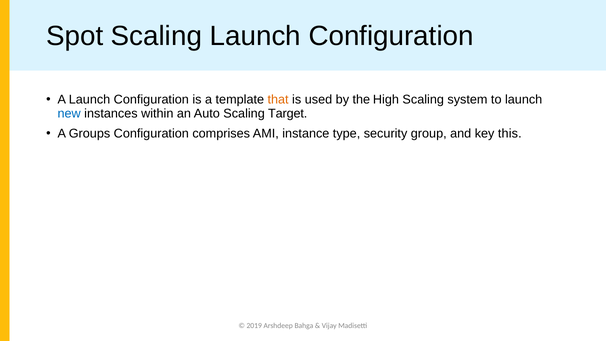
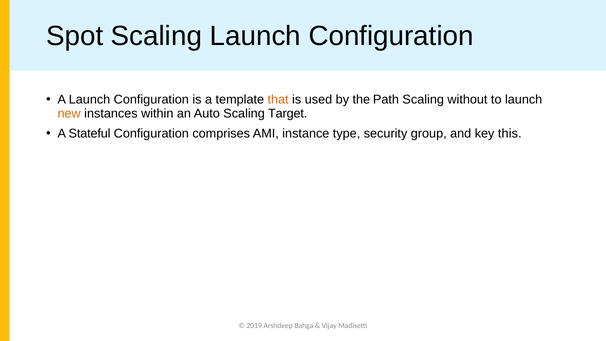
High: High -> Path (386, 100)
system: system -> without (467, 100)
new colour: blue -> orange (69, 113)
Groups: Groups -> Stateful (90, 133)
